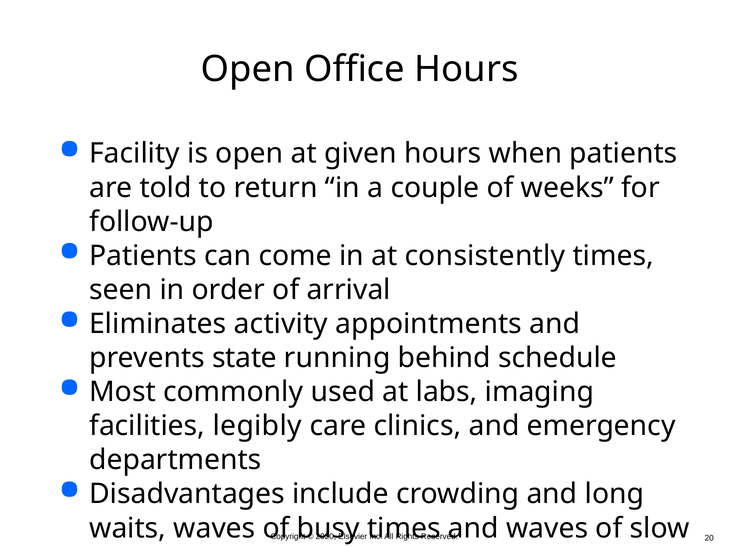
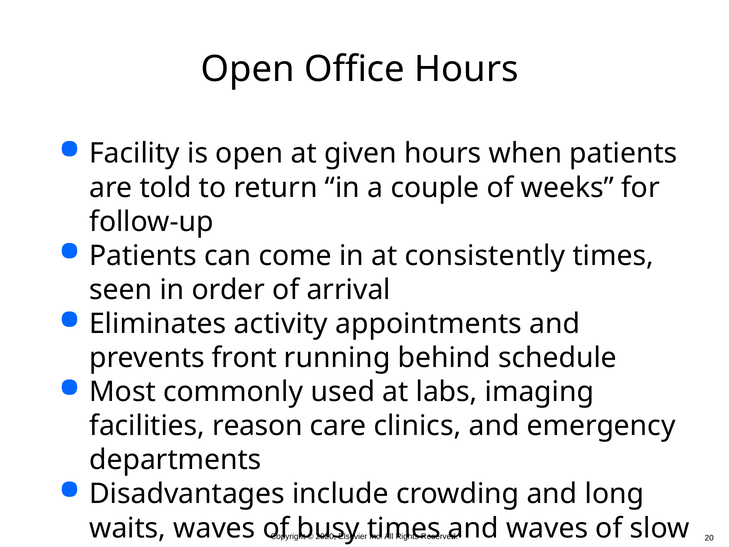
state: state -> front (245, 358)
legibly: legibly -> reason (257, 426)
